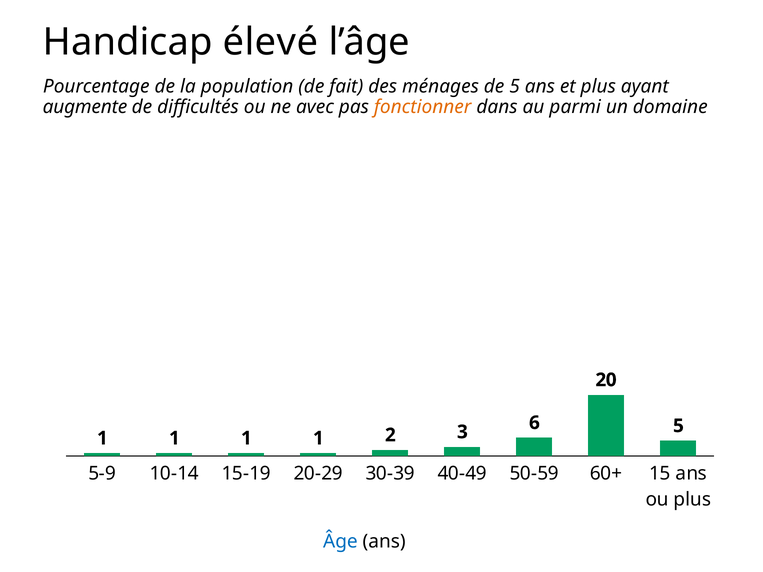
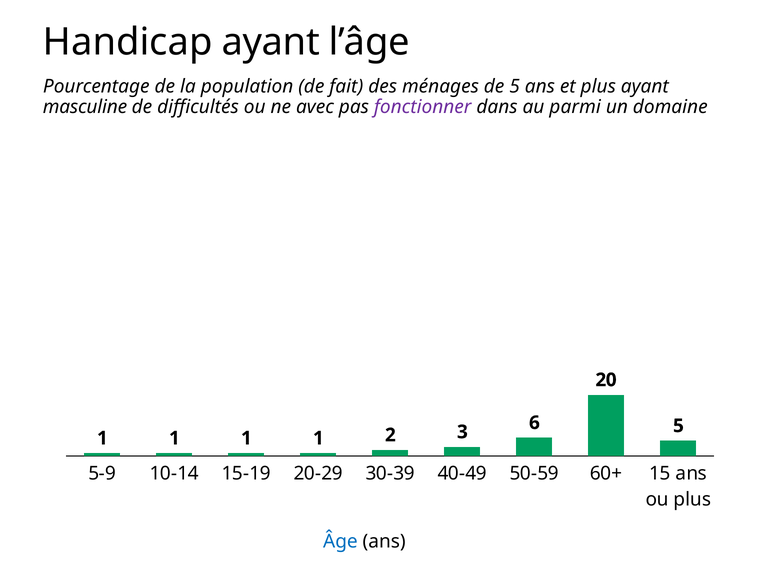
Handicap élevé: élevé -> ayant (271, 42)
augmente: augmente -> masculine (85, 107)
fonctionner colour: orange -> purple (423, 107)
